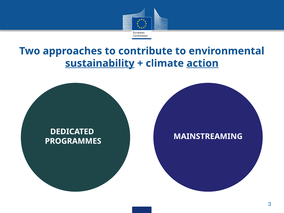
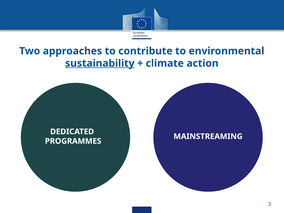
action underline: present -> none (203, 63)
